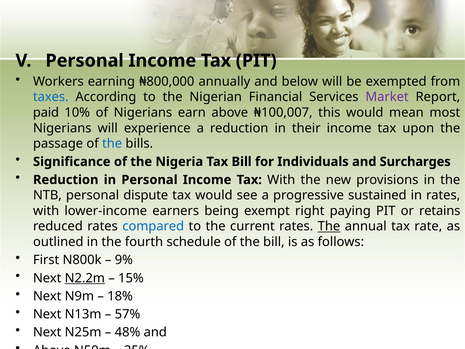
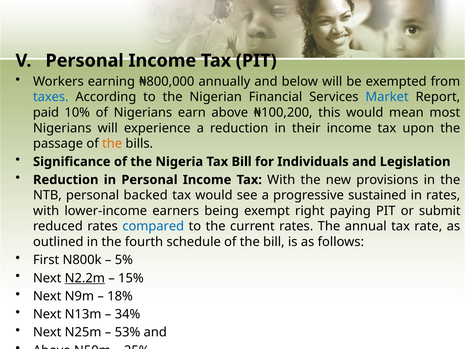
Market colour: purple -> blue (387, 97)
₦100,007: ₦100,007 -> ₦100,200 (283, 112)
the colour: blue -> orange (112, 144)
Surcharges: Surcharges -> Legislation (415, 162)
dispute: dispute -> backed (146, 195)
retains: retains -> submit (440, 211)
The underline: present -> none (329, 226)
9%: 9% -> 5% (124, 260)
57%: 57% -> 34% (127, 314)
48%: 48% -> 53% (127, 332)
